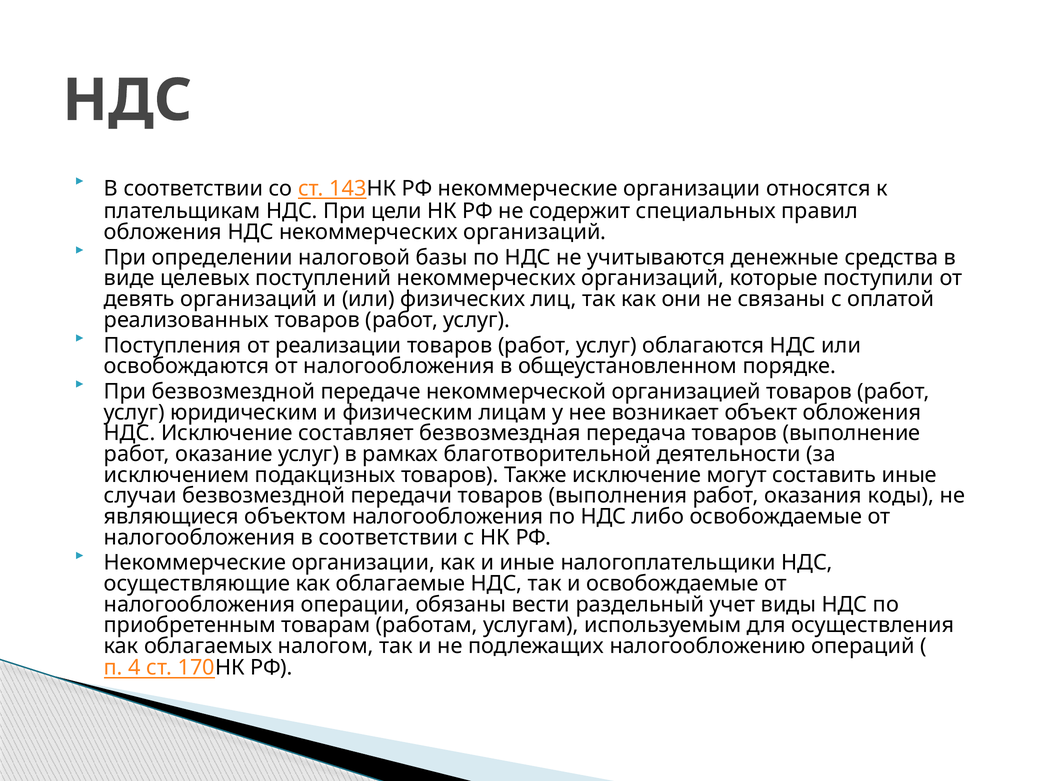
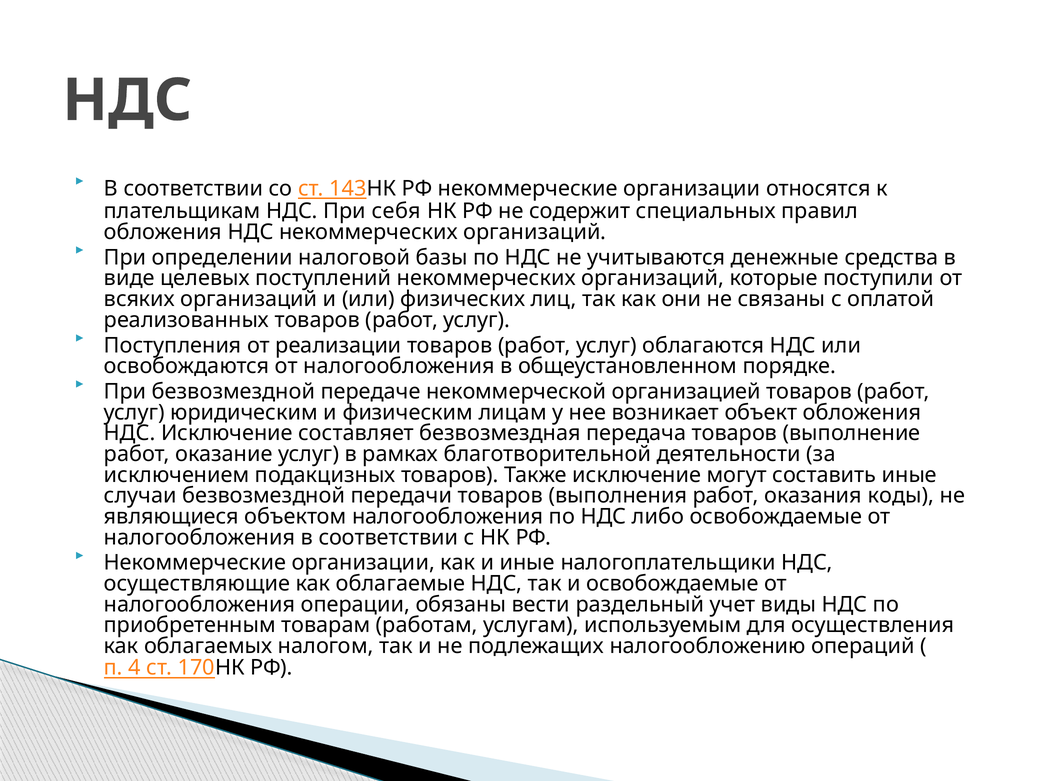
цели: цели -> себя (396, 211)
девять: девять -> всяких (139, 299)
